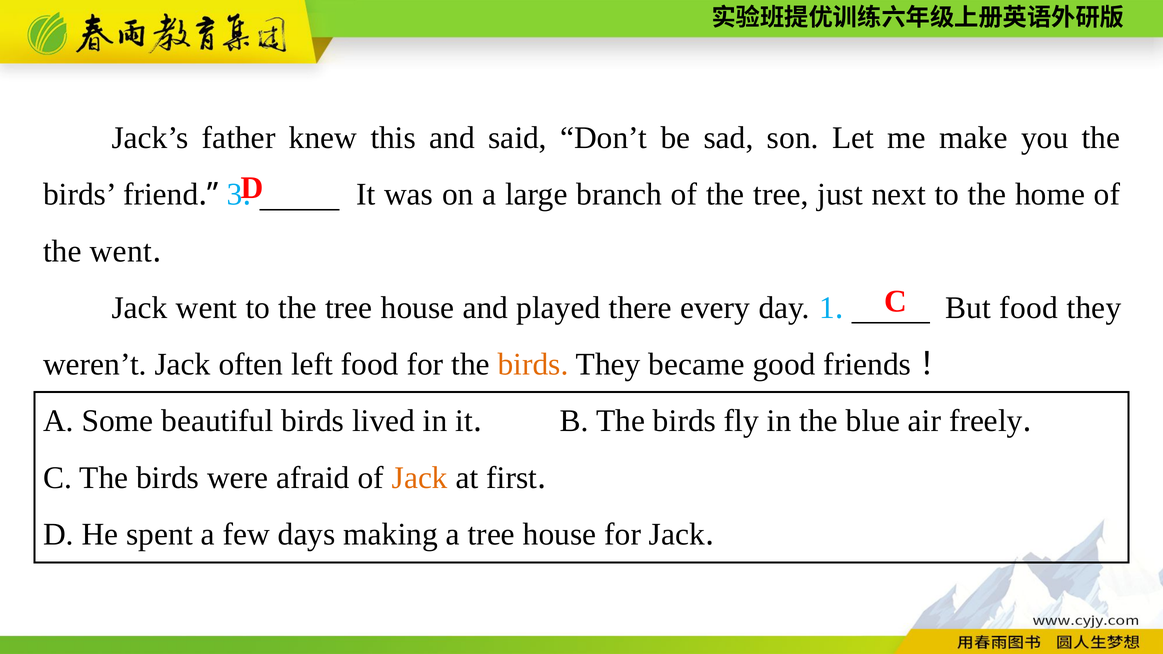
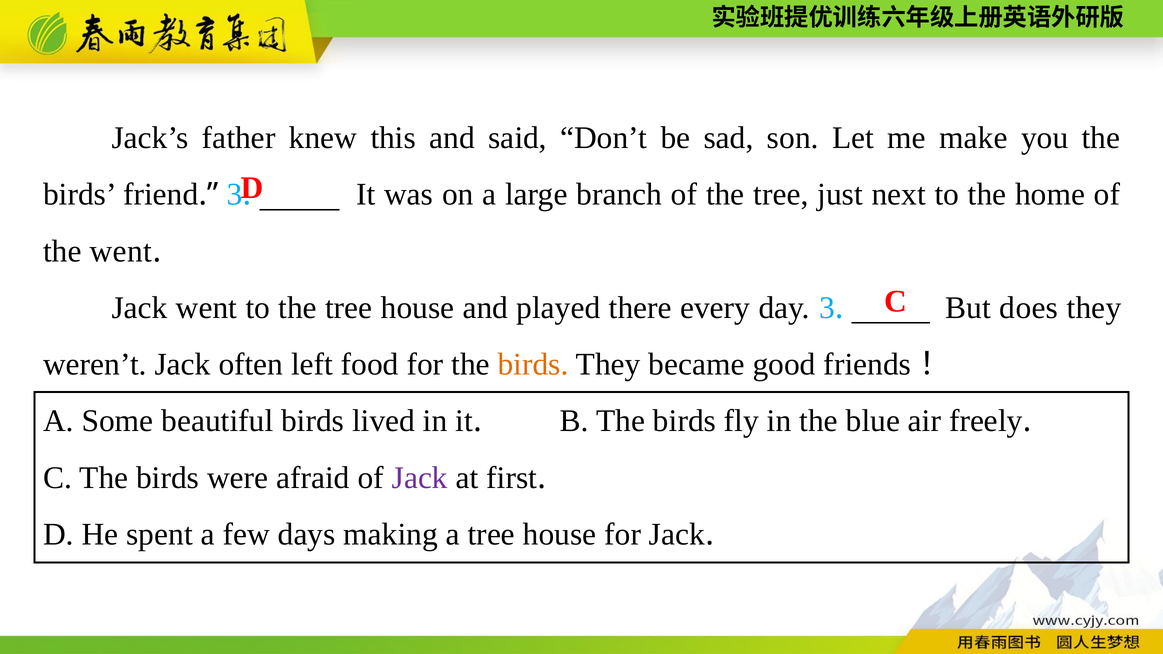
day 1: 1 -> 3 (827, 308)
But food: food -> does (1029, 308)
Jack colour: orange -> purple (420, 478)
